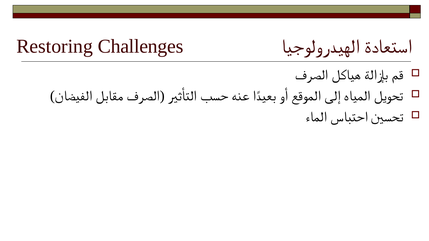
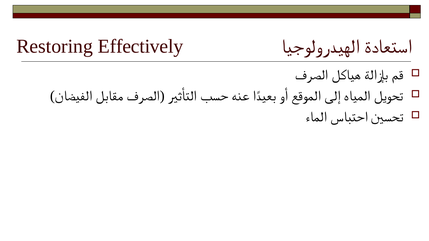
Challenges: Challenges -> Effectively (141, 46)
